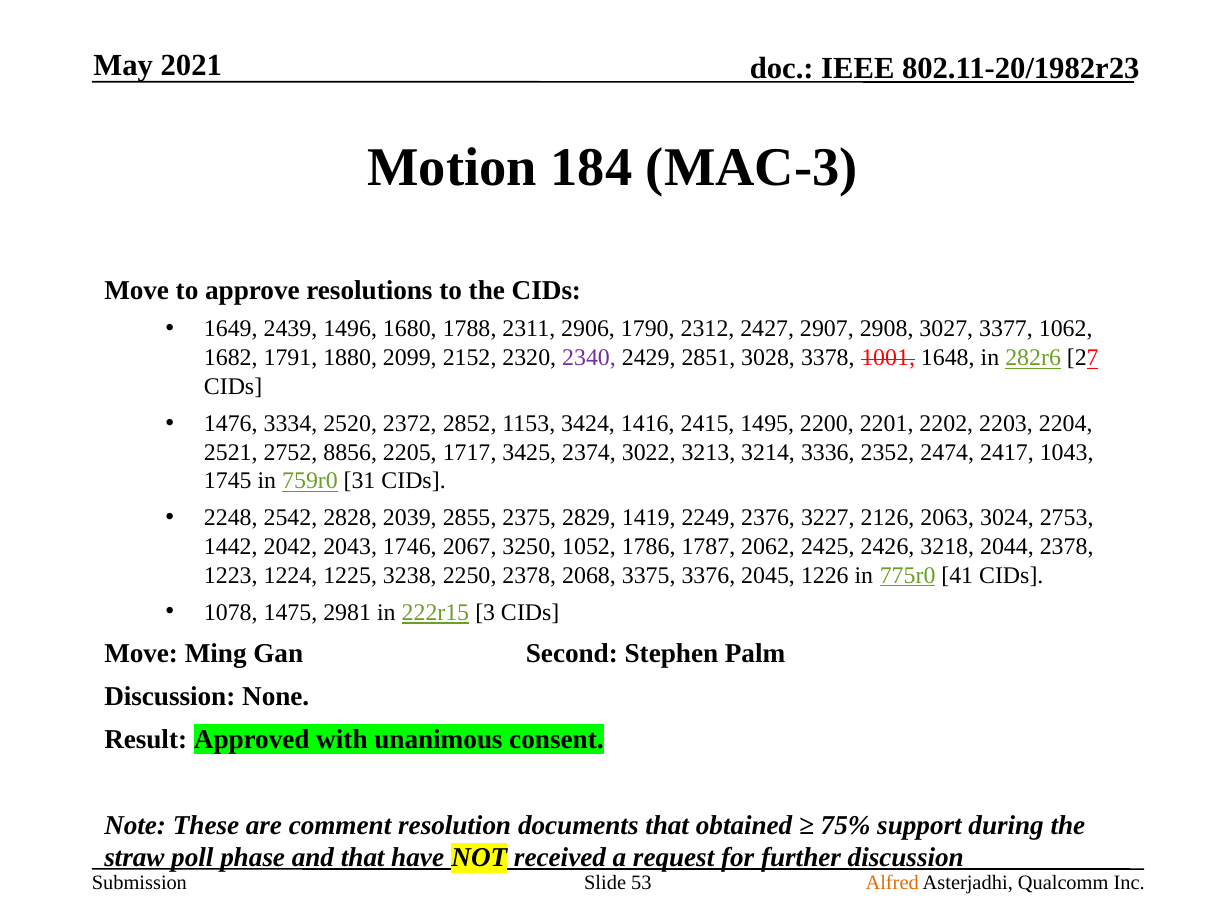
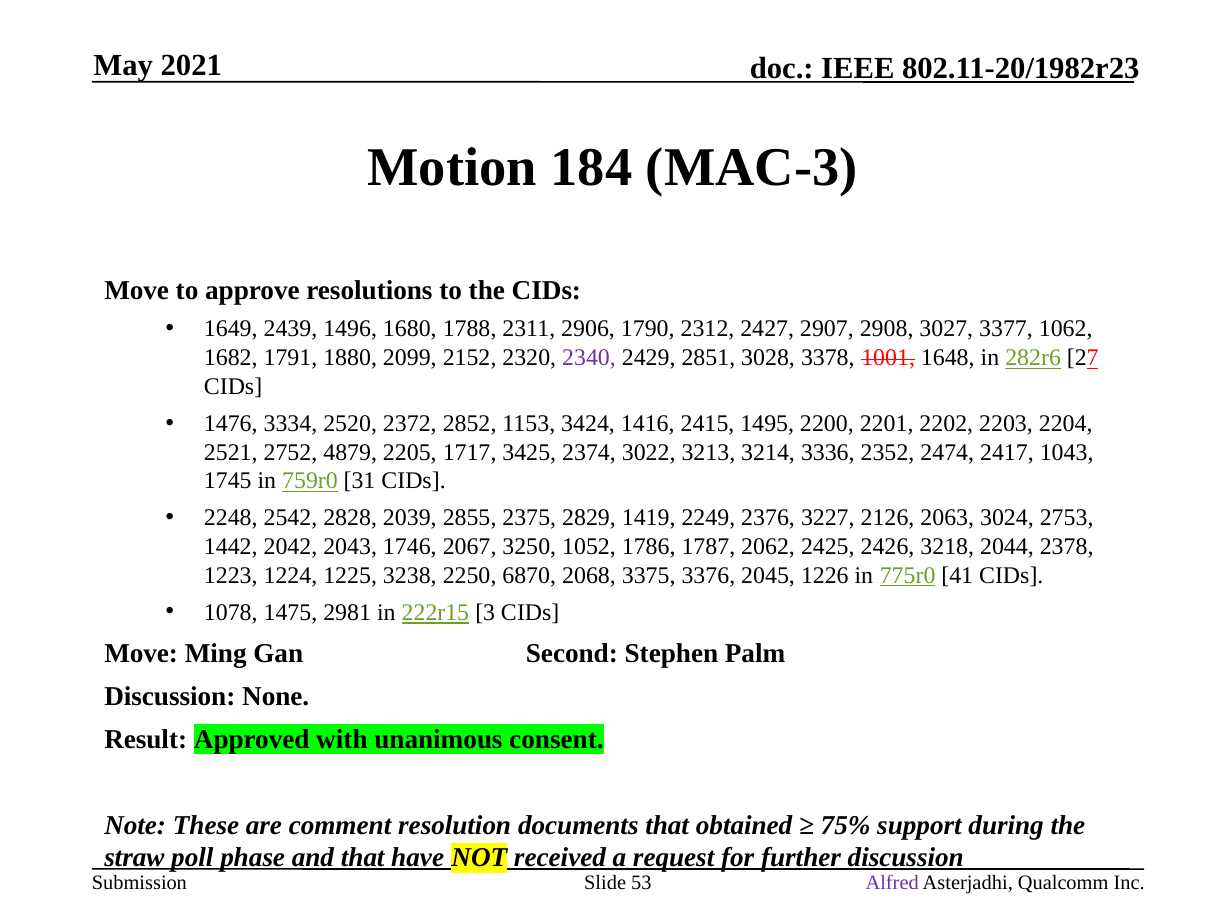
8856: 8856 -> 4879 (350, 452)
2250 2378: 2378 -> 6870 (529, 575)
Alfred colour: orange -> purple (892, 882)
